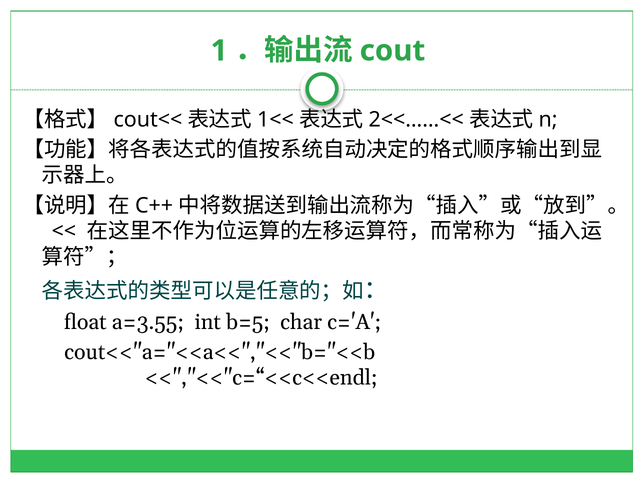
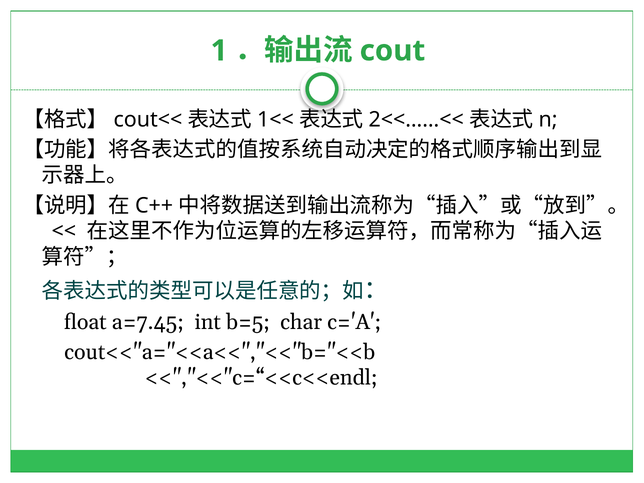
a=3.55: a=3.55 -> a=7.45 (148, 322)
